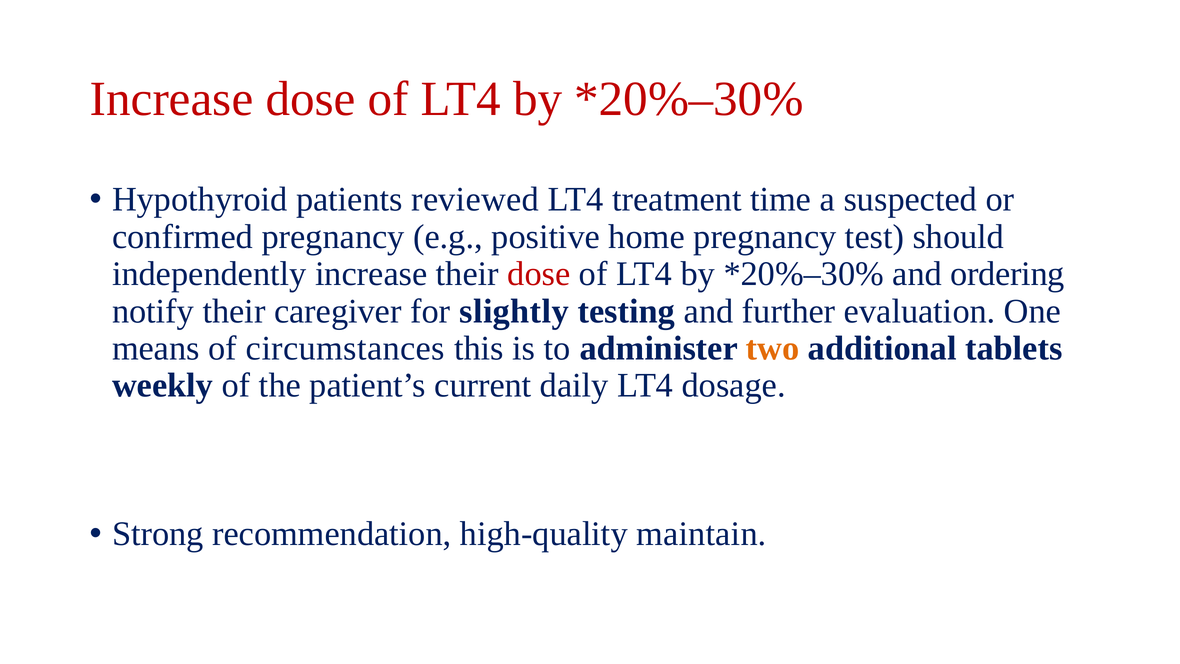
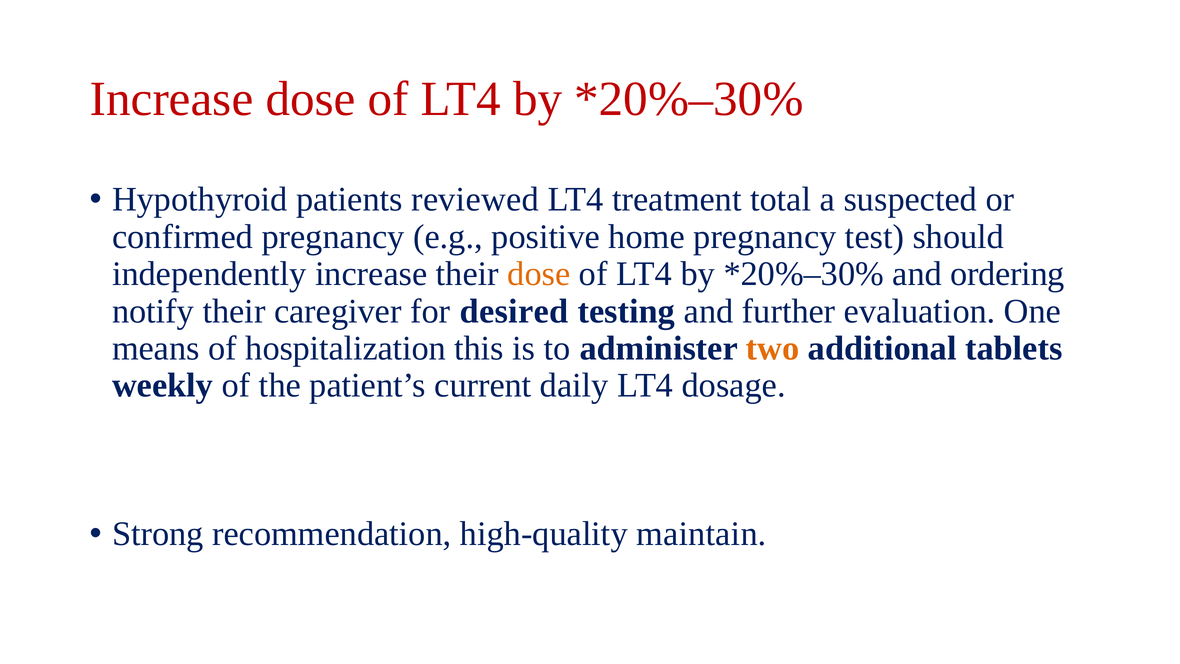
time: time -> total (781, 200)
dose colour: red -> orange (539, 274)
slightly: slightly -> desired (514, 311)
circumstances: circumstances -> hospitalization (346, 348)
